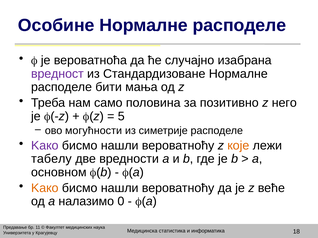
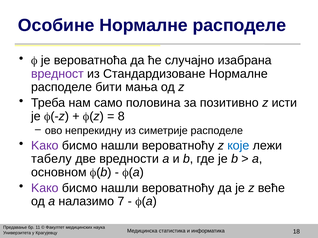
него: него -> исти (284, 103)
5: 5 -> 8 (121, 116)
могућности: могућности -> непрекидну (94, 131)
које colour: orange -> blue (238, 146)
Kако colour: orange -> purple (45, 188)
0: 0 -> 7 (121, 202)
